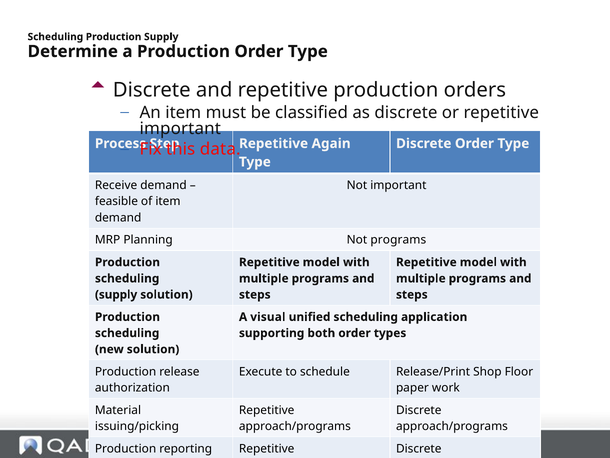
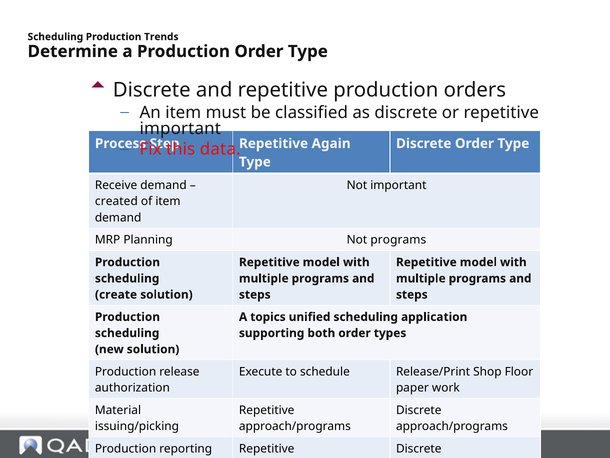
Production Supply: Supply -> Trends (161, 37)
feasible: feasible -> created (116, 201)
supply: supply -> create (116, 294)
visual: visual -> topics (268, 317)
